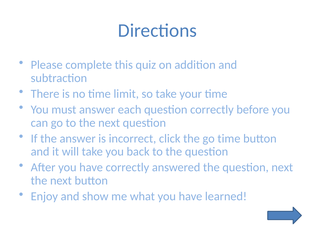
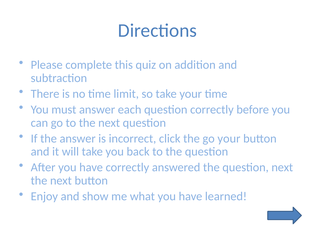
go time: time -> your (229, 139)
